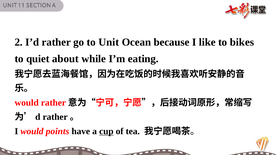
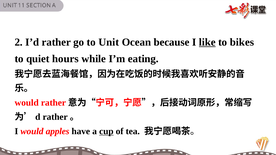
like underline: none -> present (207, 42)
about: about -> hours (65, 59)
points: points -> apples (58, 131)
